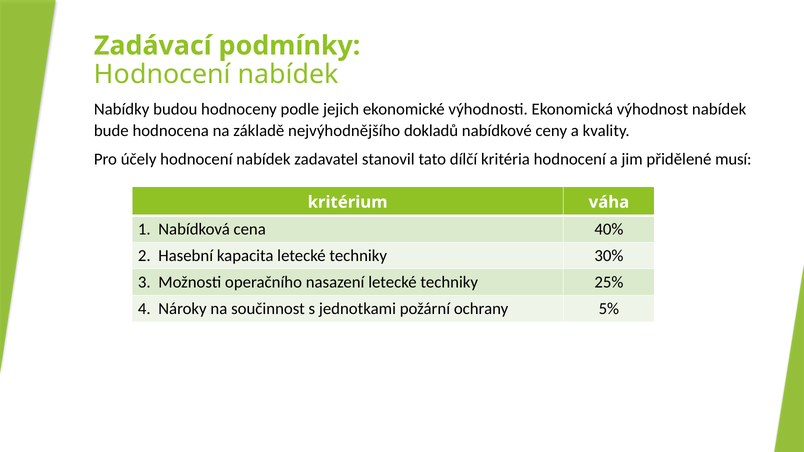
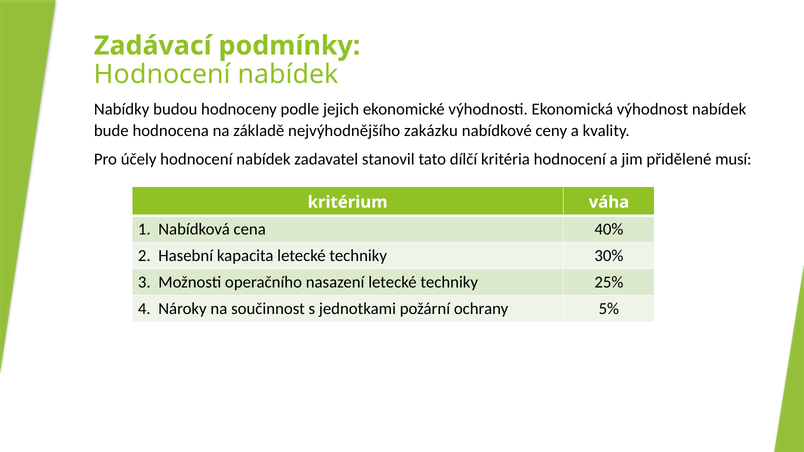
dokladů: dokladů -> zakázku (431, 131)
